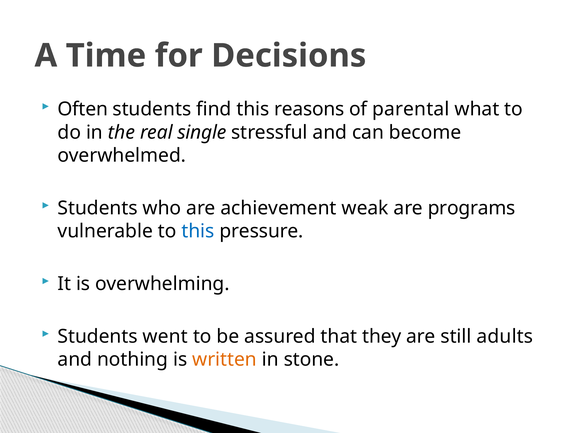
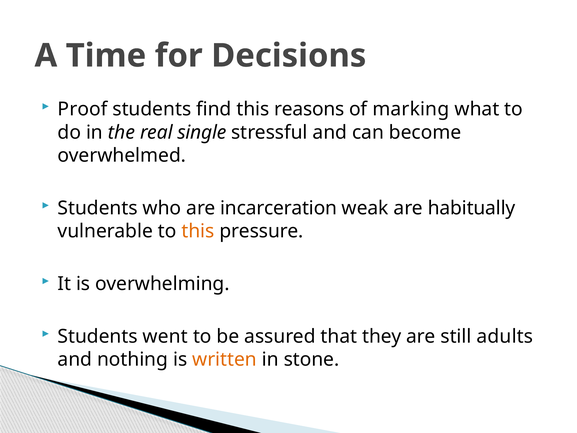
Often: Often -> Proof (83, 109)
parental: parental -> marking (411, 109)
achievement: achievement -> incarceration (279, 208)
programs: programs -> habitually (472, 208)
this colour: blue -> orange (198, 231)
